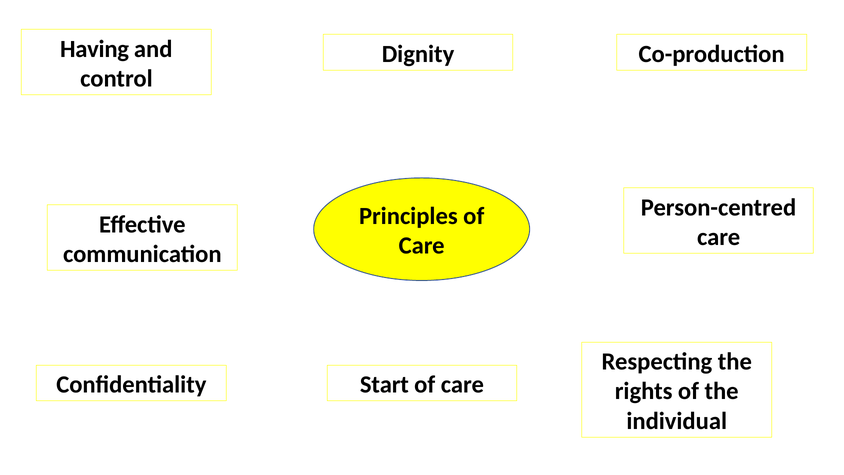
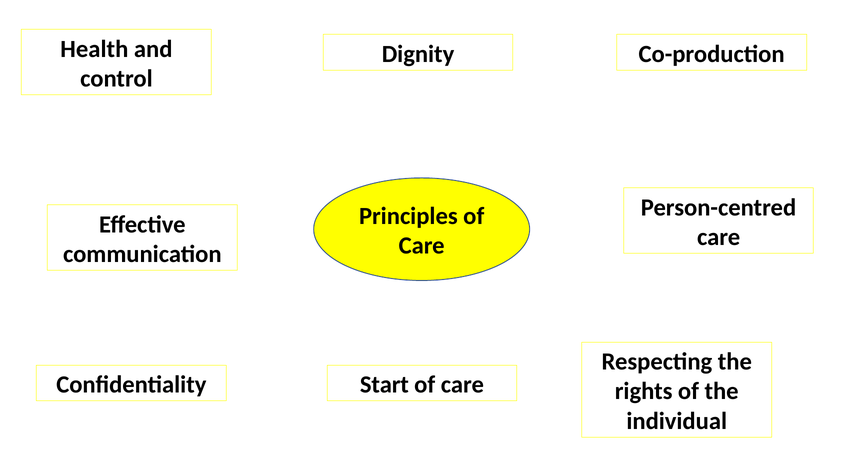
Having: Having -> Health (94, 49)
